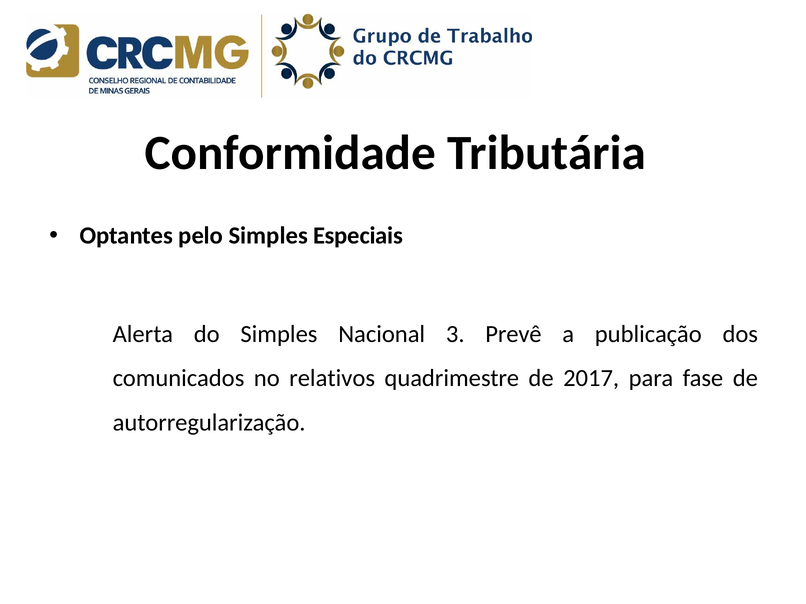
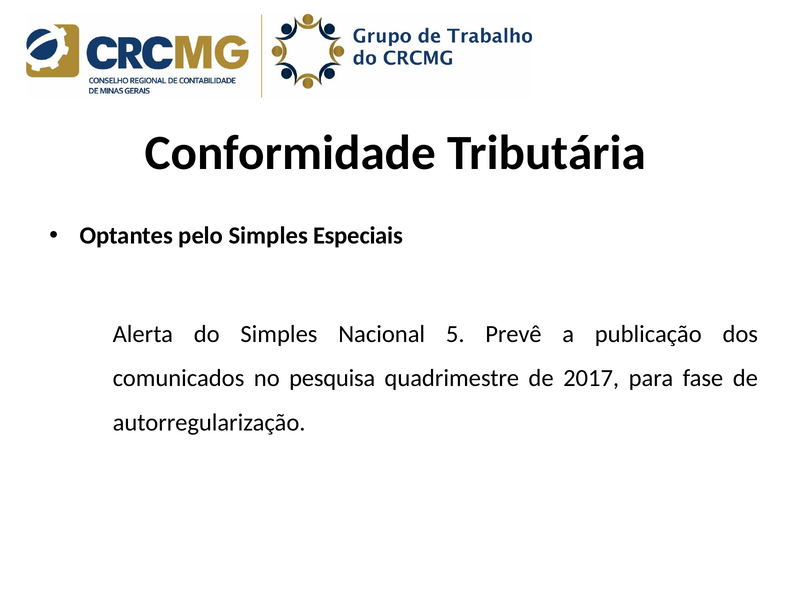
3: 3 -> 5 (455, 334)
relativos: relativos -> pesquisa (332, 379)
